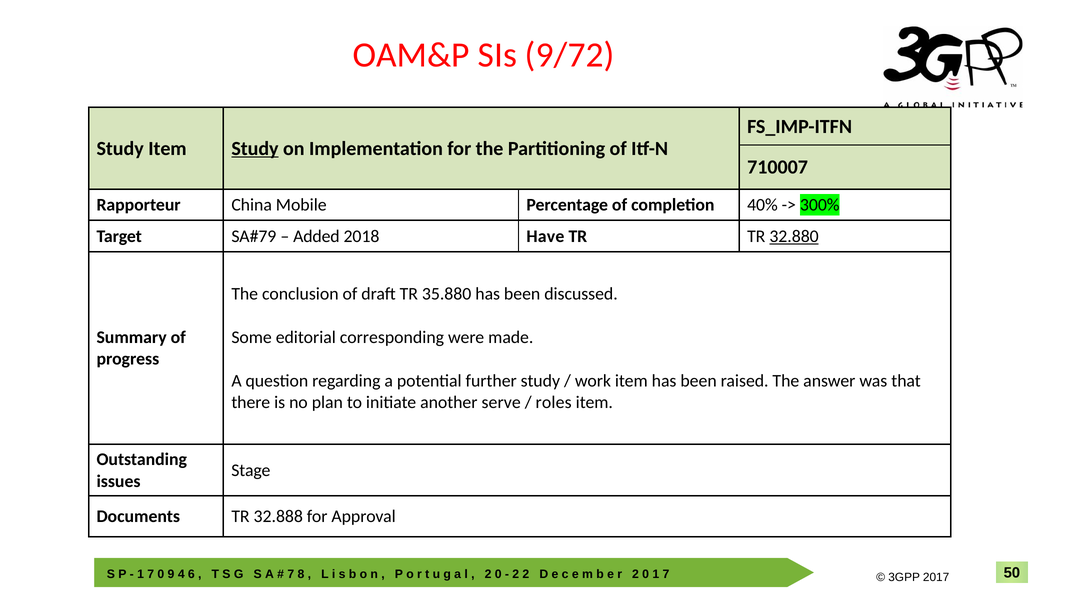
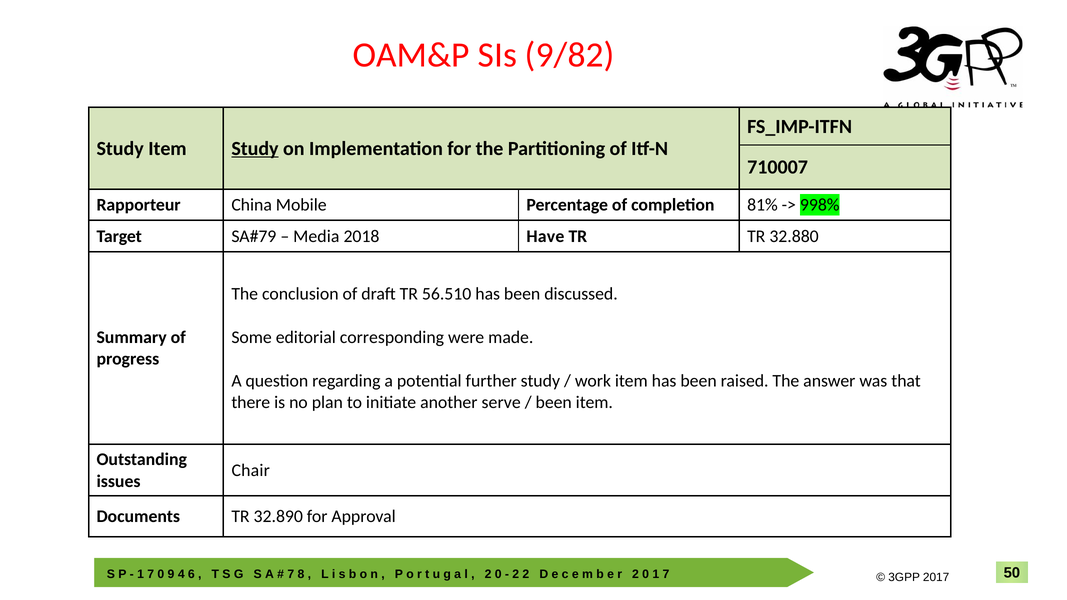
9/72: 9/72 -> 9/82 (570, 55)
40%: 40% -> 81% (762, 205)
300%: 300% -> 998% (820, 205)
Added: Added -> Media (316, 236)
32.880 underline: present -> none (794, 236)
35.880: 35.880 -> 56.510 (447, 294)
roles: roles -> been (554, 403)
Stage: Stage -> Chair (251, 471)
32.888: 32.888 -> 32.890 (278, 517)
